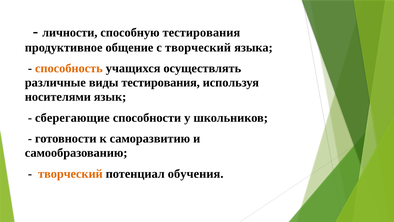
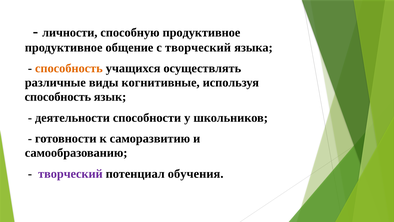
способную тестирования: тестирования -> продуктивное (201, 32)
виды тестирования: тестирования -> когнитивные (161, 82)
носителями: носителями -> способность (58, 97)
сберегающие: сберегающие -> деятельности (72, 118)
творческий colour: orange -> purple (70, 173)
